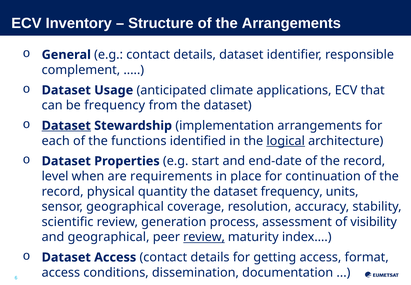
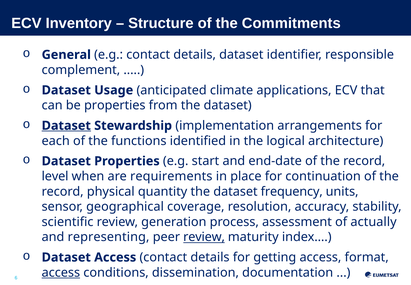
the Arrangements: Arrangements -> Commitments (291, 23)
be frequency: frequency -> properties (115, 105)
logical underline: present -> none (286, 141)
visibility: visibility -> actually (374, 222)
and geographical: geographical -> representing (109, 237)
access underline: none -> present (61, 272)
